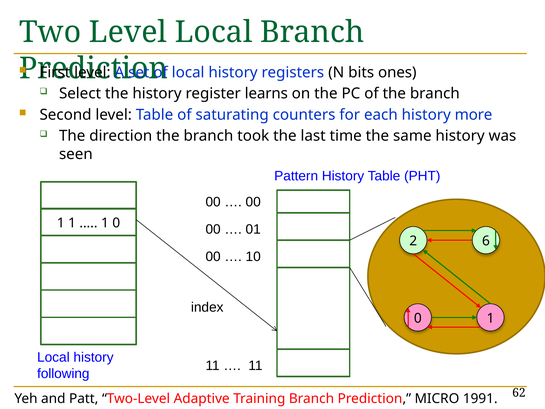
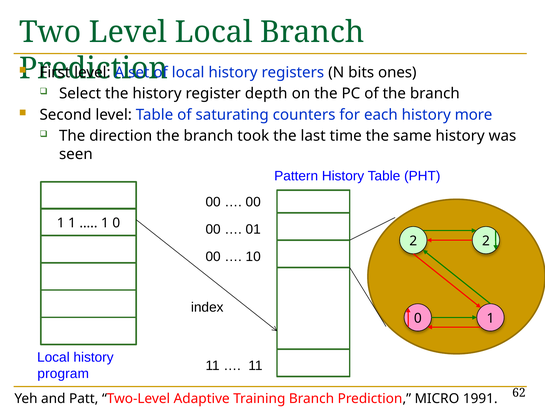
learns: learns -> depth (266, 93)
2 6: 6 -> 2 (486, 241)
following: following -> program (63, 373)
